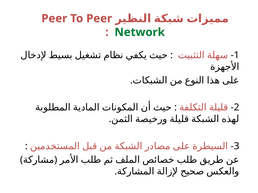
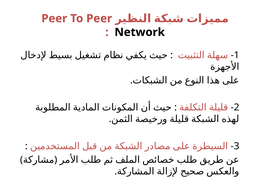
Network colour: green -> black (140, 32)
